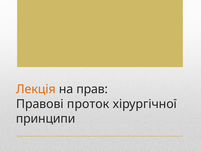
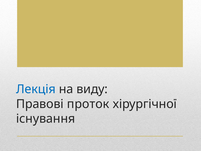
Лекція colour: orange -> blue (36, 89)
прав: прав -> виду (92, 89)
принципи: принципи -> існування (46, 119)
